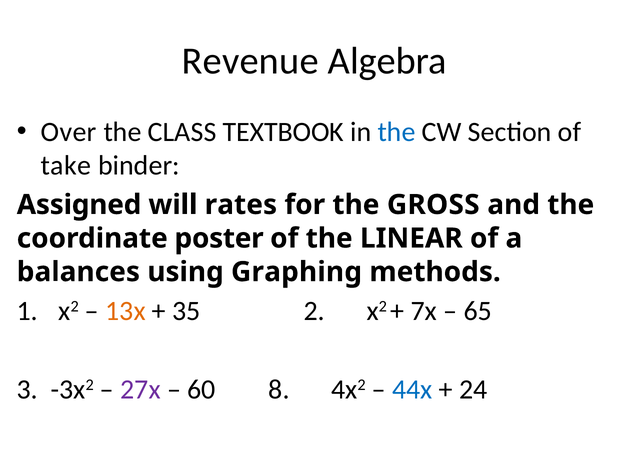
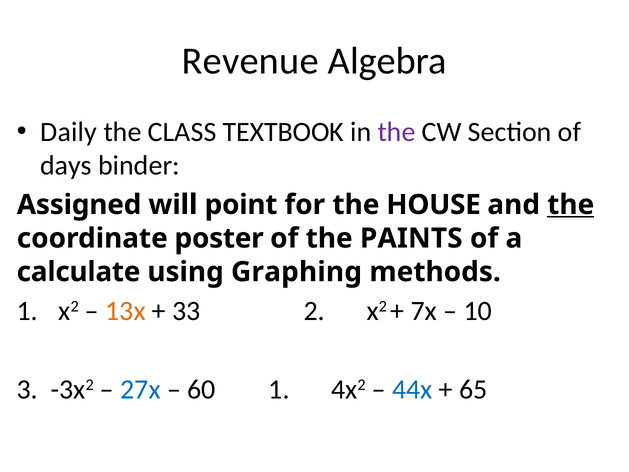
Over: Over -> Daily (69, 132)
the colour: blue -> purple (397, 132)
take: take -> days (66, 166)
rates: rates -> point (241, 205)
GROSS: GROSS -> HOUSE (434, 205)
the underline: none -> present (571, 205)
LINEAR: LINEAR -> PAINTS (411, 238)
balances: balances -> calculate (79, 272)
35: 35 -> 33 (186, 311)
65: 65 -> 10 (478, 311)
27x colour: purple -> blue (140, 389)
60 8: 8 -> 1 (279, 389)
24: 24 -> 65 (473, 389)
